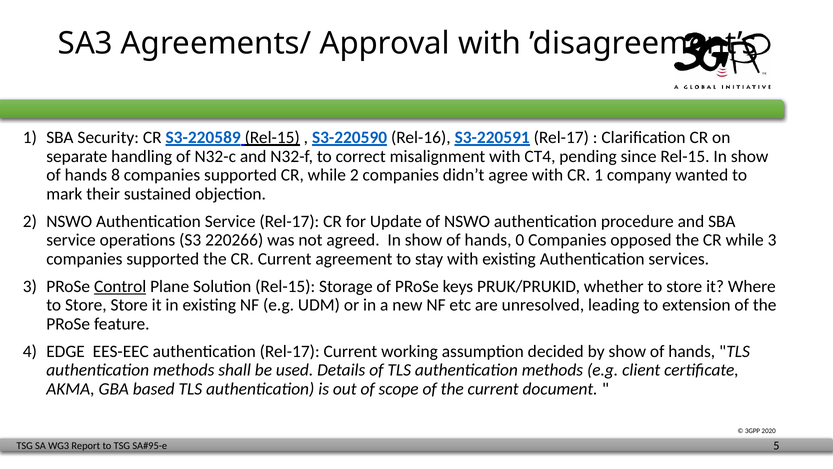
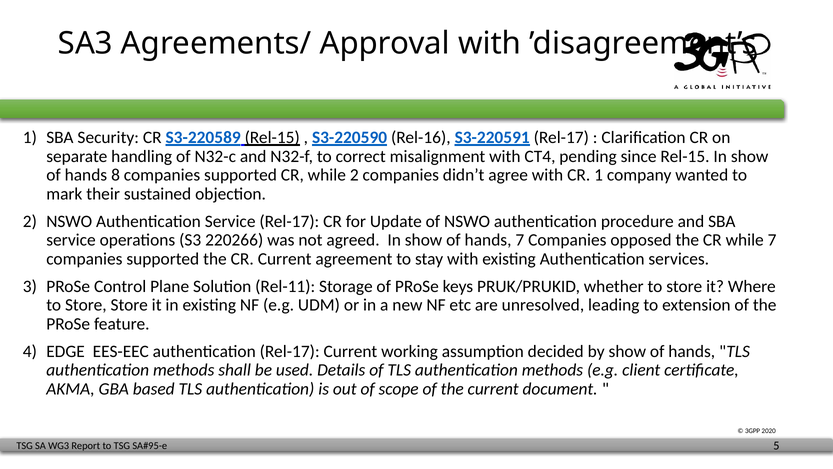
hands 0: 0 -> 7 (520, 240)
while 3: 3 -> 7 (772, 240)
Control underline: present -> none (120, 286)
Solution Rel-15: Rel-15 -> Rel-11 (285, 286)
